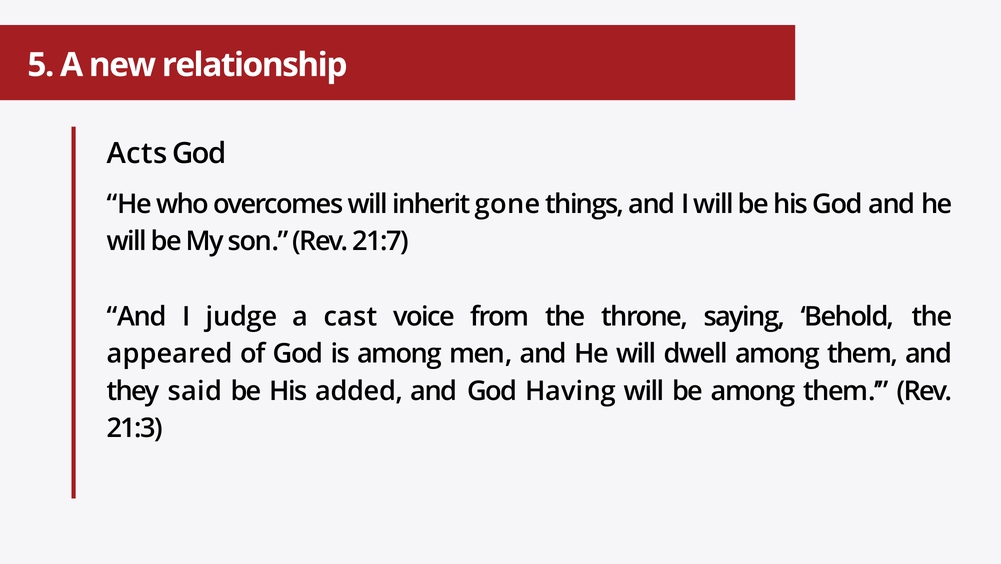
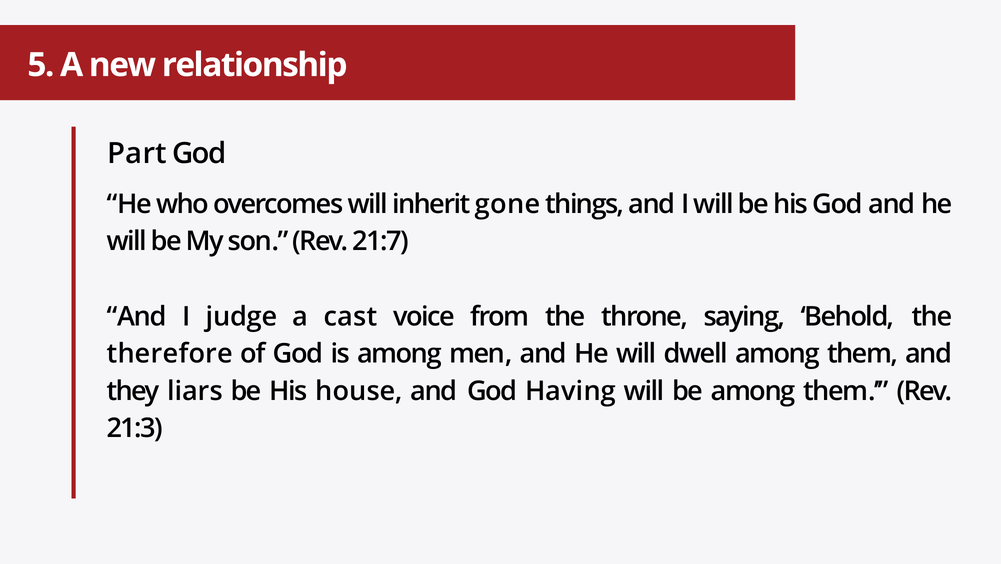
Acts: Acts -> Part (137, 154)
appeared: appeared -> therefore (170, 354)
said: said -> liars (195, 391)
added: added -> house (359, 391)
